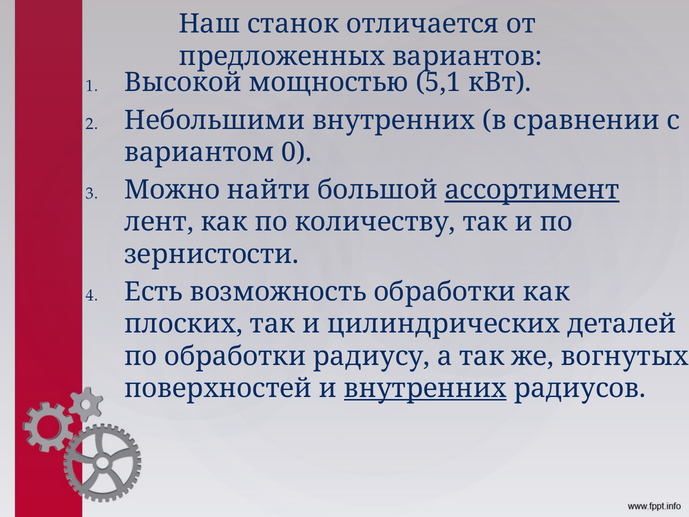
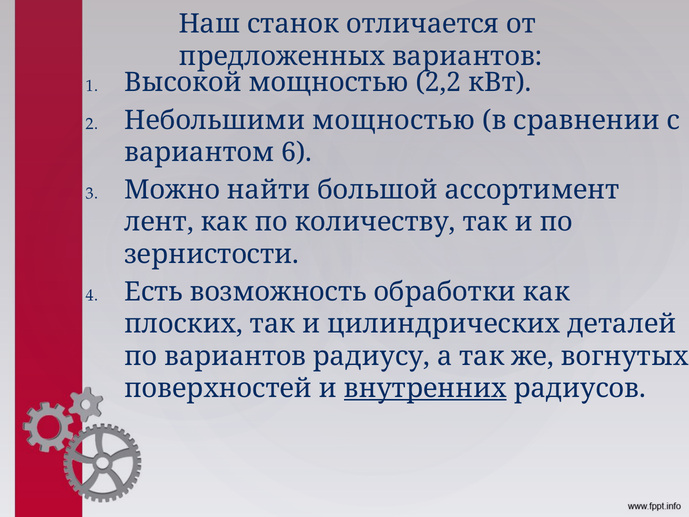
5,1: 5,1 -> 2,2 (438, 83)
Небольшими внутренних: внутренних -> мощностью (394, 120)
0: 0 -> 6 (297, 152)
ассортимент underline: present -> none (532, 190)
по обработки: обработки -> вариантов (235, 356)
